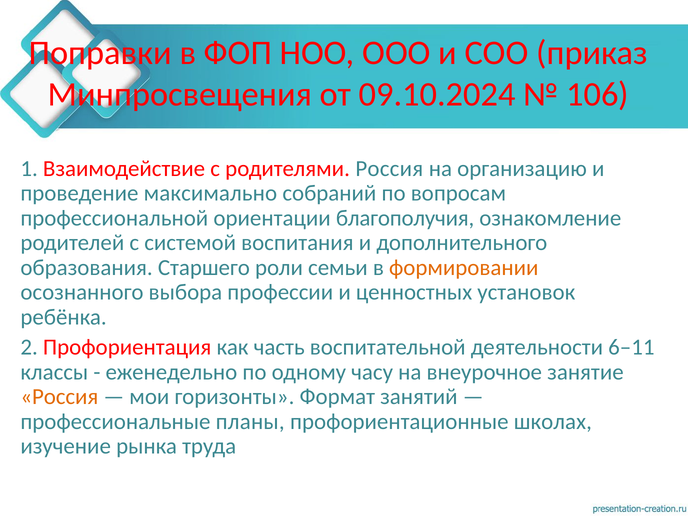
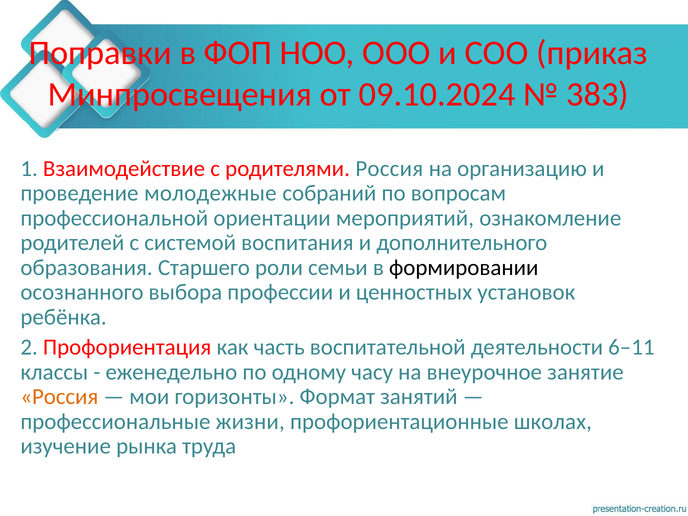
106: 106 -> 383 (598, 94)
максимально: максимально -> молодежные (210, 193)
благополучия: благополучия -> мероприятий (405, 218)
формировании colour: orange -> black (464, 267)
планы: планы -> жизни (250, 422)
